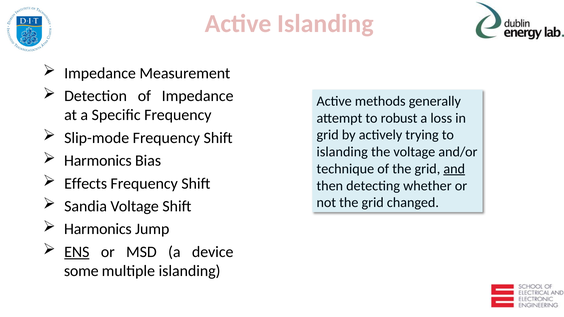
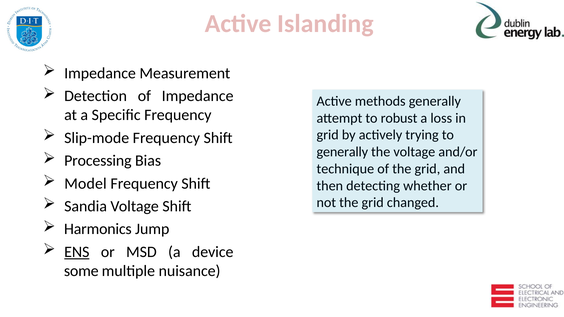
islanding: islanding -> generally (342, 152)
Harmonics: Harmonics -> Processing (98, 161)
and underline: present -> none (454, 169)
Effects: Effects -> Model (85, 184)
multiple islanding: islanding -> nuisance (190, 271)
